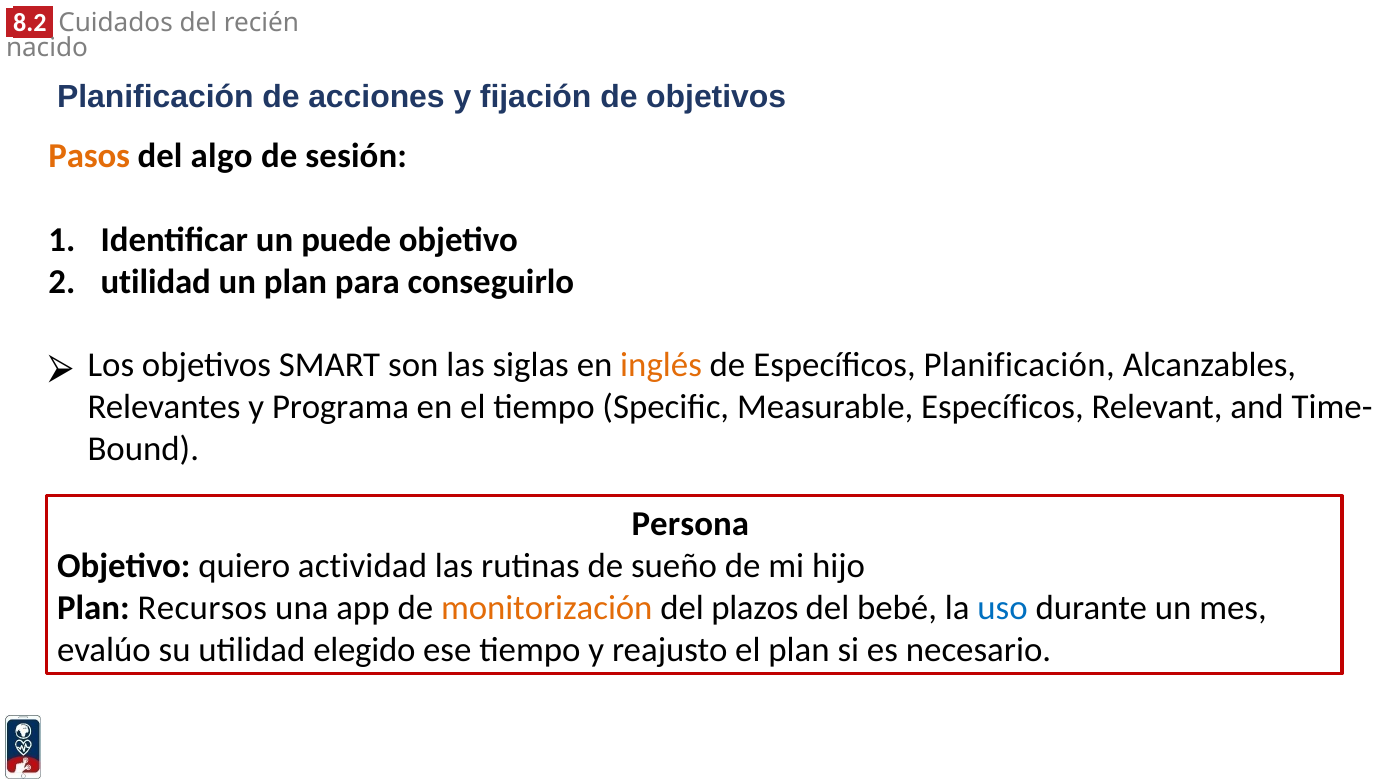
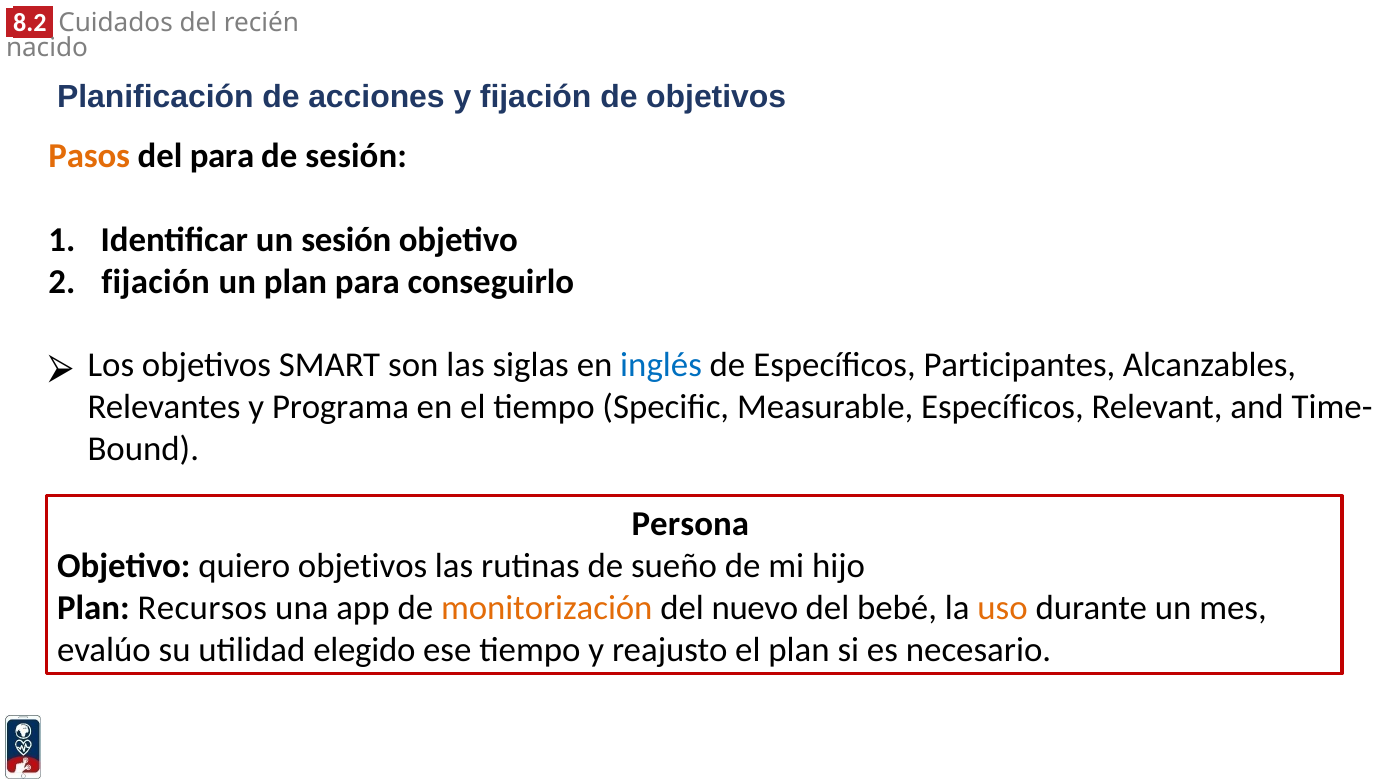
del algo: algo -> para (222, 156)
un puede: puede -> sesión (346, 240)
utilidad: utilidad -> fijación (156, 282)
inglés colour: orange -> blue (661, 365)
Específicos Planificación: Planificación -> Participantes (1019, 365)
quiero actividad: actividad -> objetivos (363, 566)
plazos: plazos -> nuevo (755, 608)
uso colour: blue -> orange (1003, 608)
